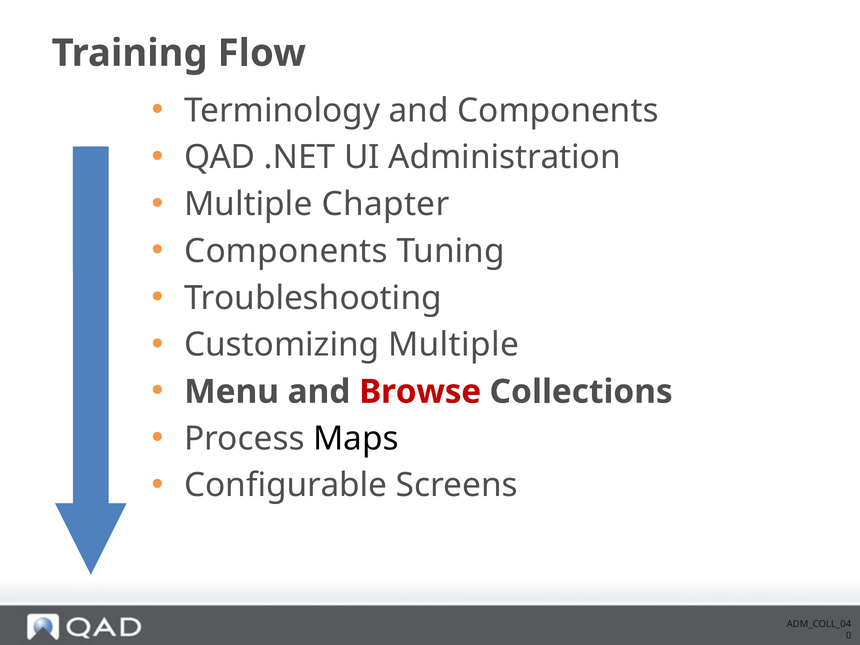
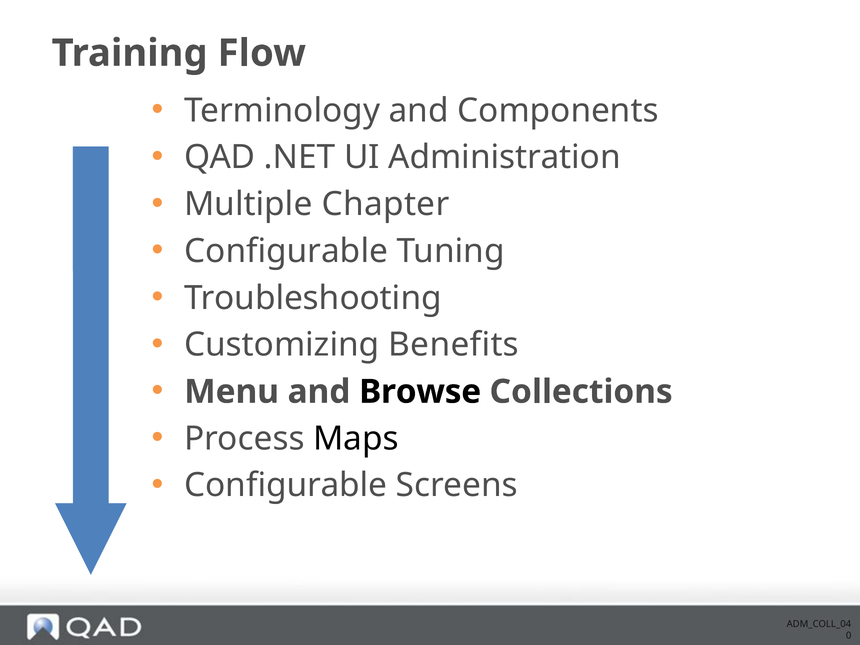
Components: Components -> Configurable (286, 251)
Customizing Multiple: Multiple -> Benefits (454, 345)
Browse colour: red -> black (420, 392)
